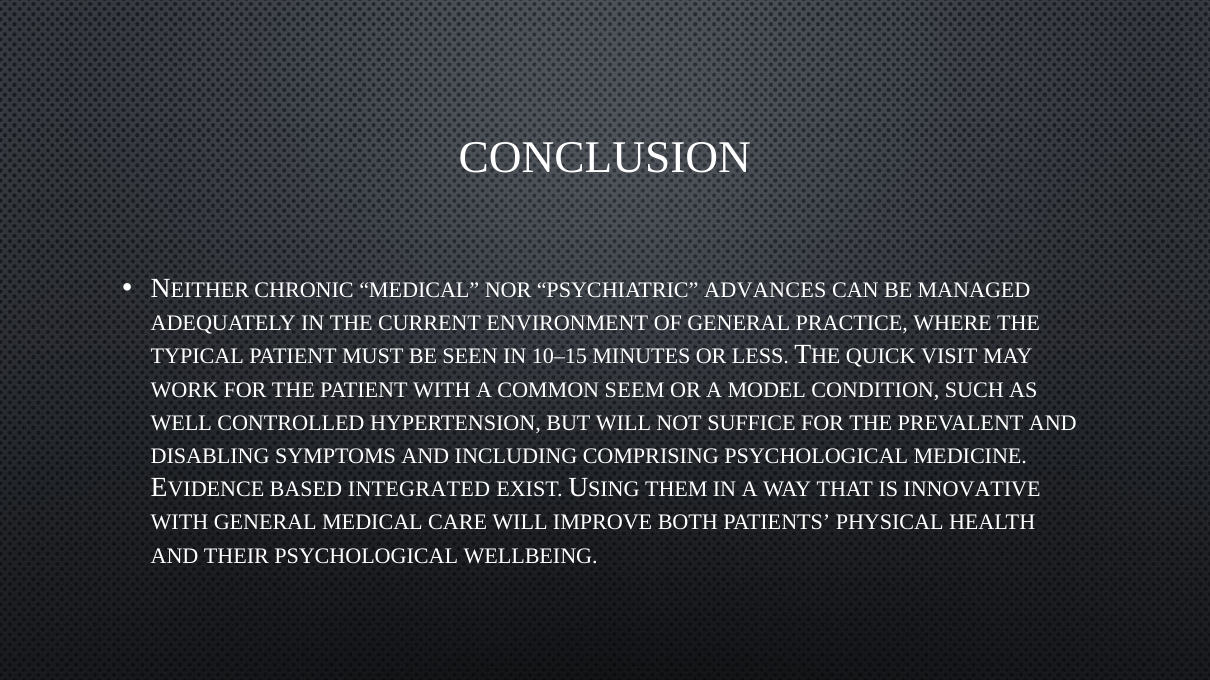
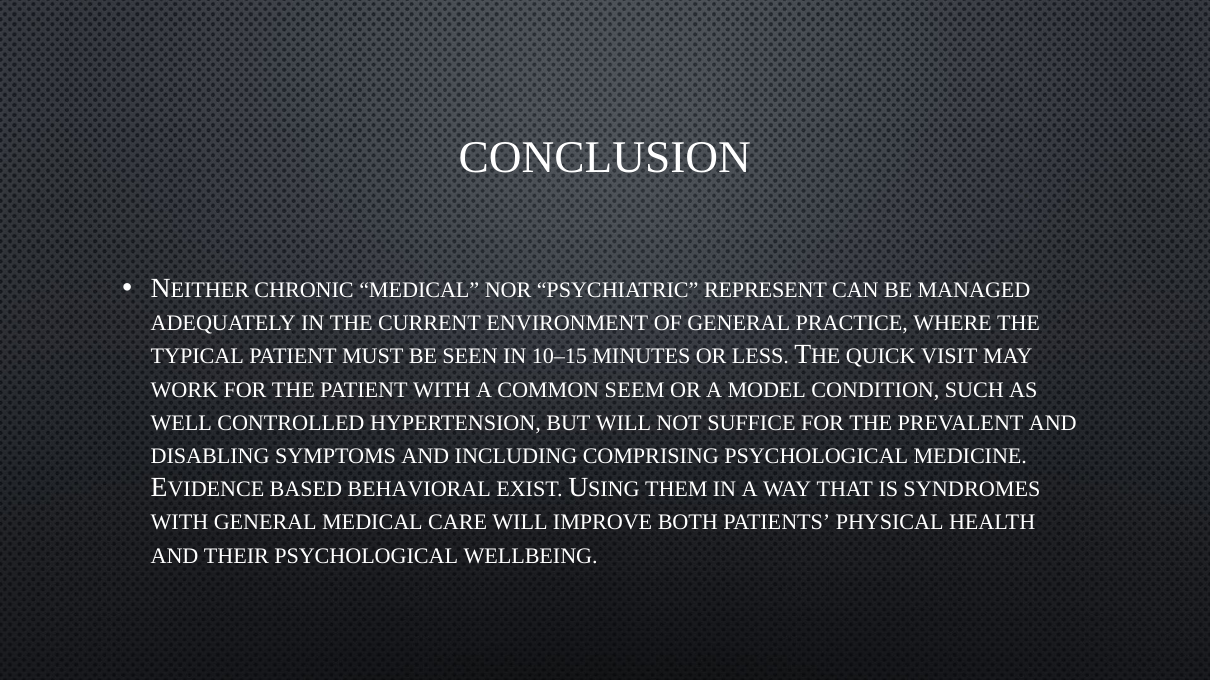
ADVANCES: ADVANCES -> REPRESENT (765, 291)
INTEGRATED: INTEGRATED -> BEHAVIORAL (419, 490)
INNOVATIVE: INNOVATIVE -> SYNDROMES (972, 490)
